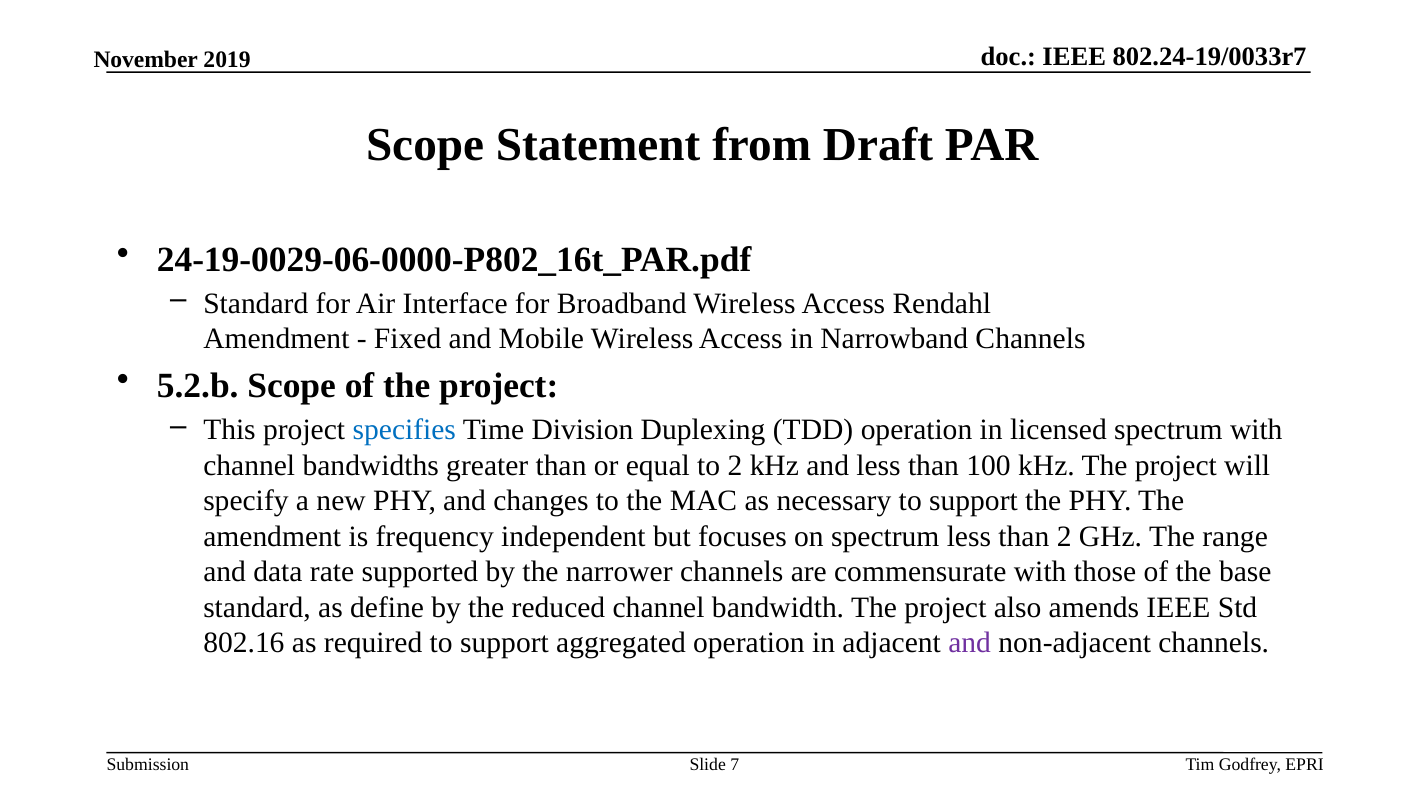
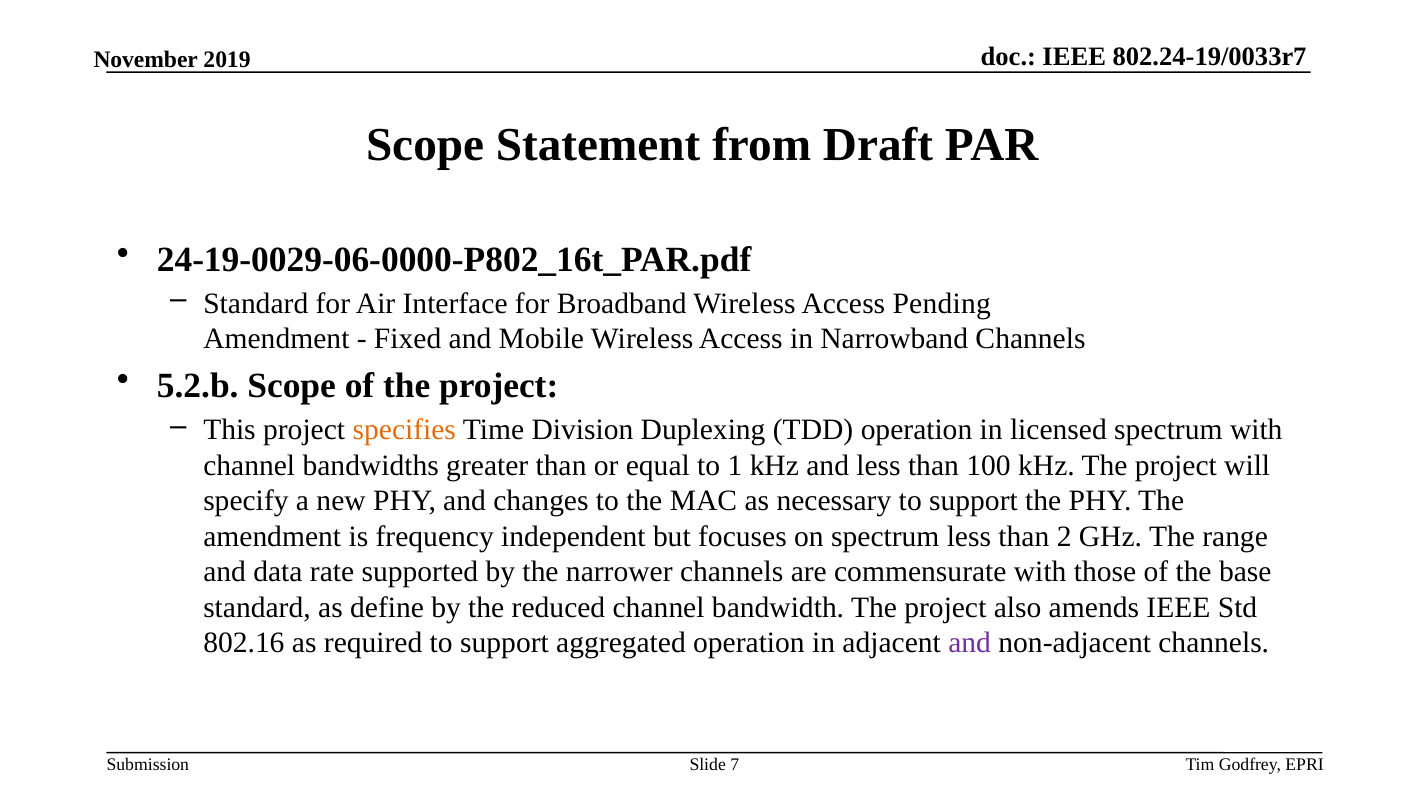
Rendahl: Rendahl -> Pending (942, 304)
specifies colour: blue -> orange (404, 430)
to 2: 2 -> 1 (735, 466)
